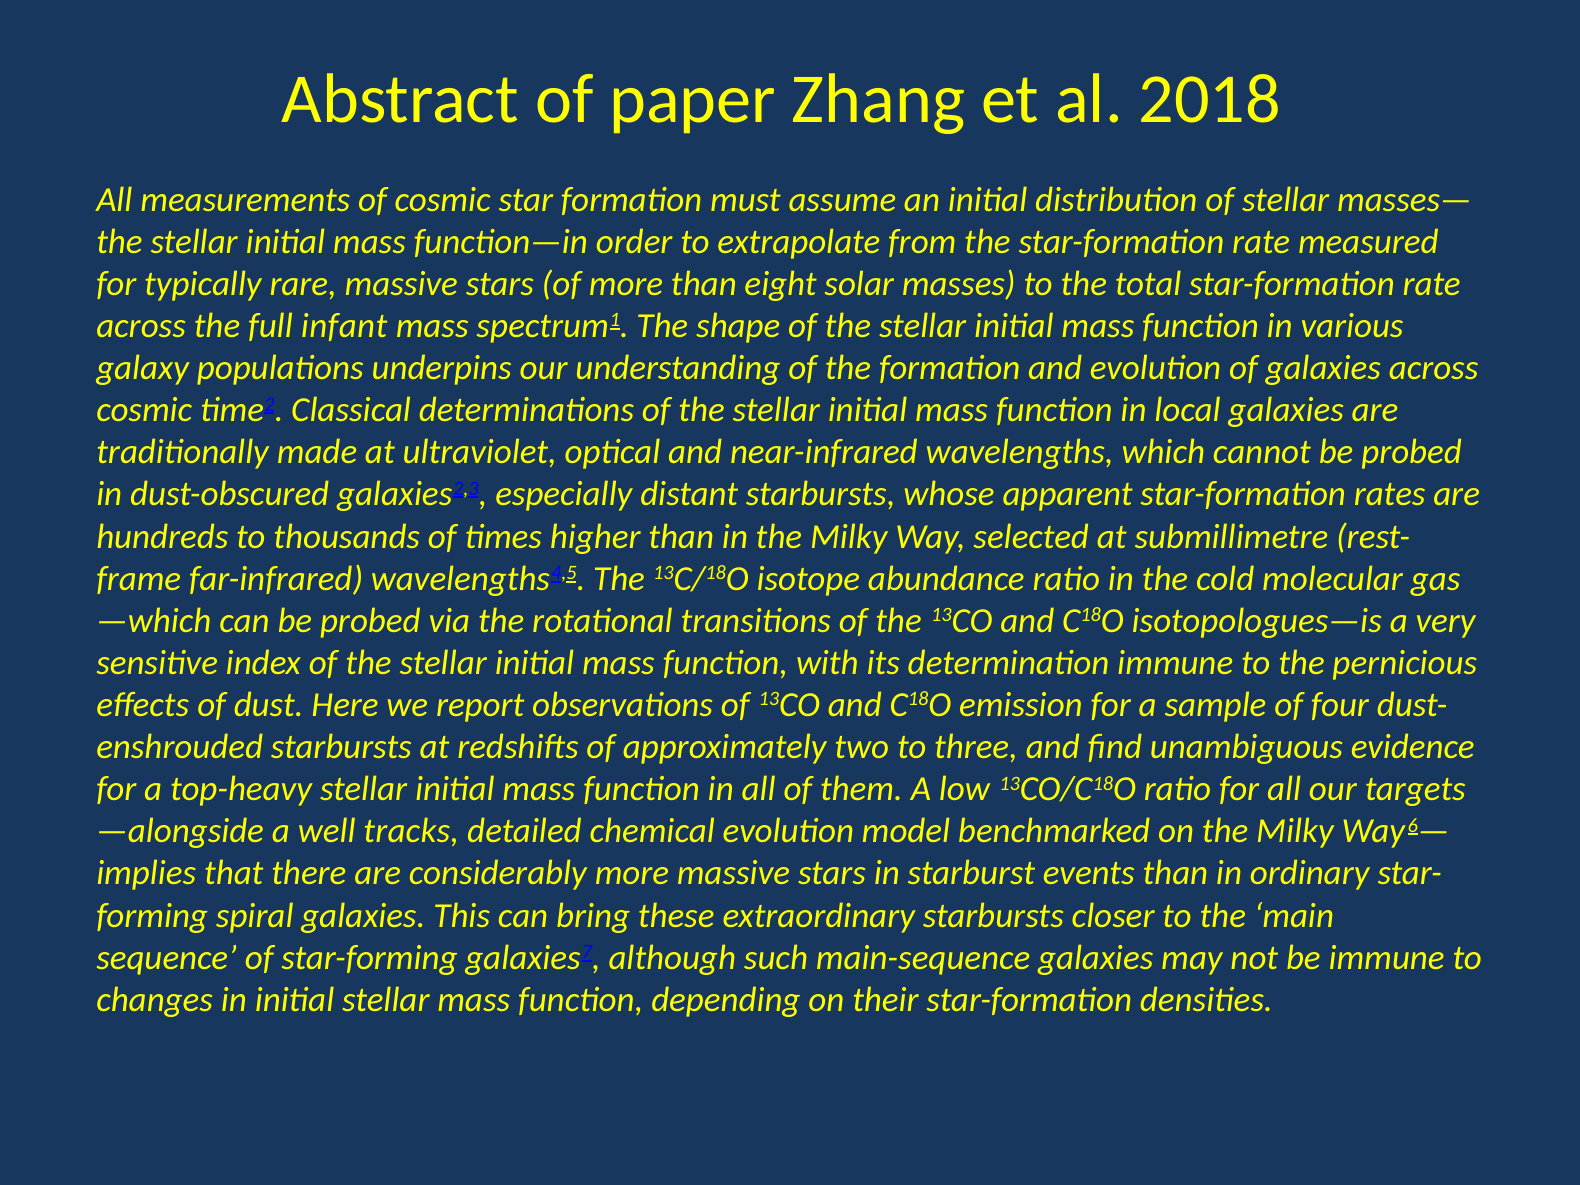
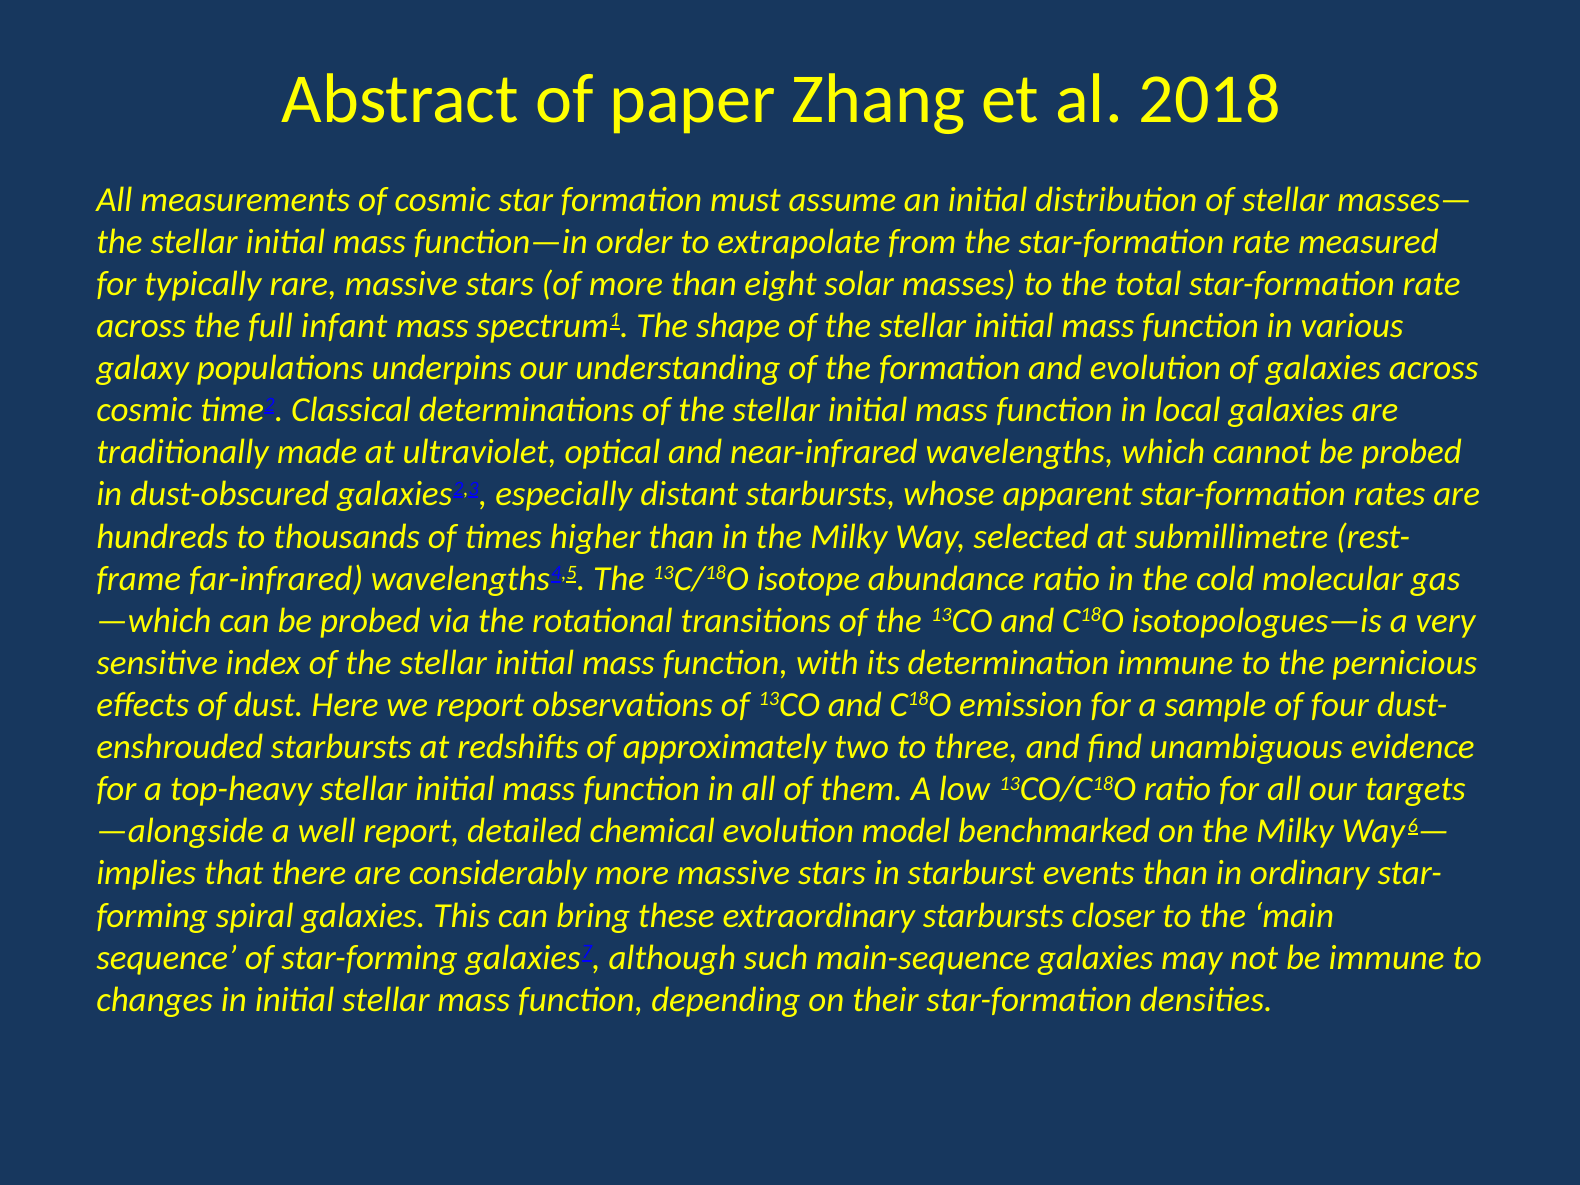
well tracks: tracks -> report (412, 831)
